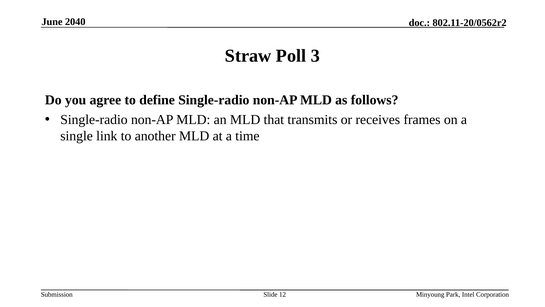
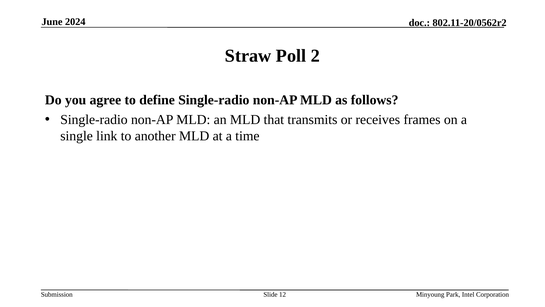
2040: 2040 -> 2024 (75, 22)
3: 3 -> 2 (315, 56)
